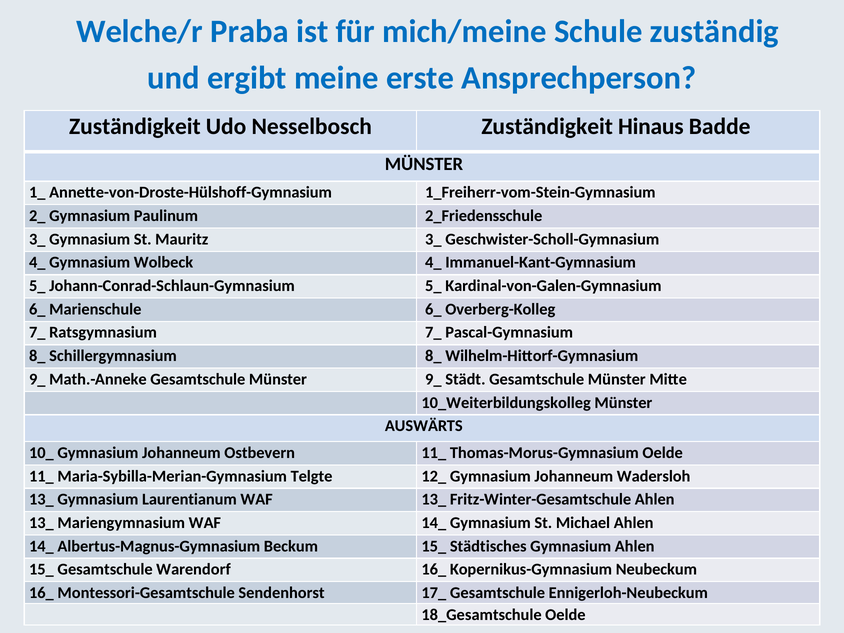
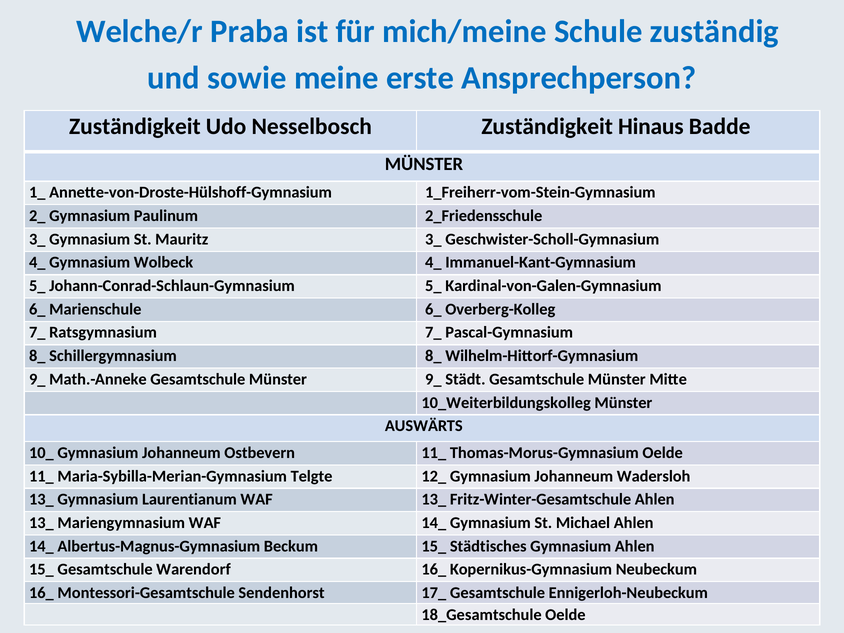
ergibt: ergibt -> sowie (247, 78)
